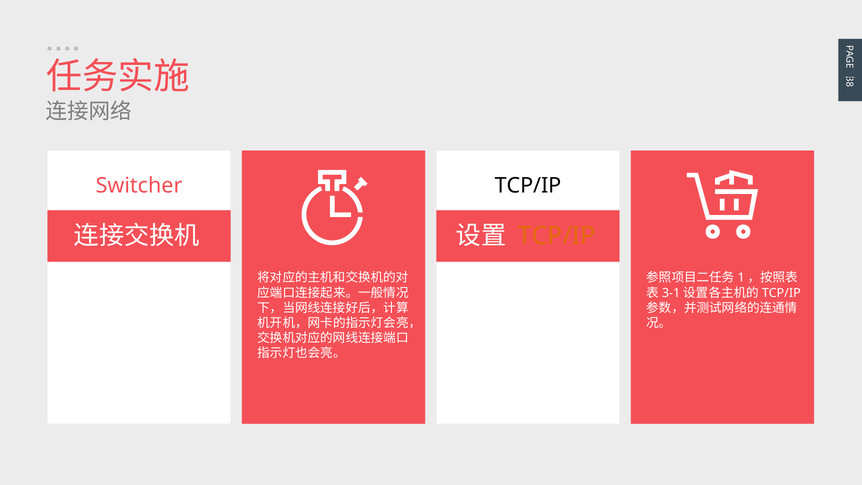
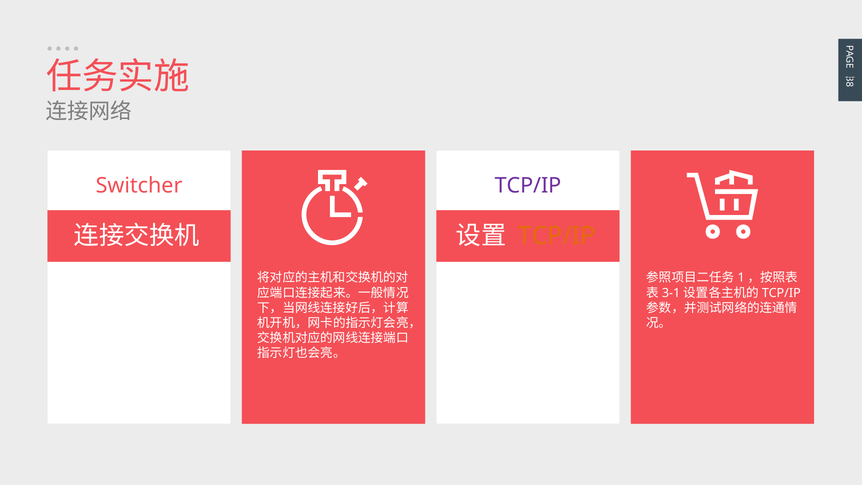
TCP/IP colour: black -> purple (528, 185)
